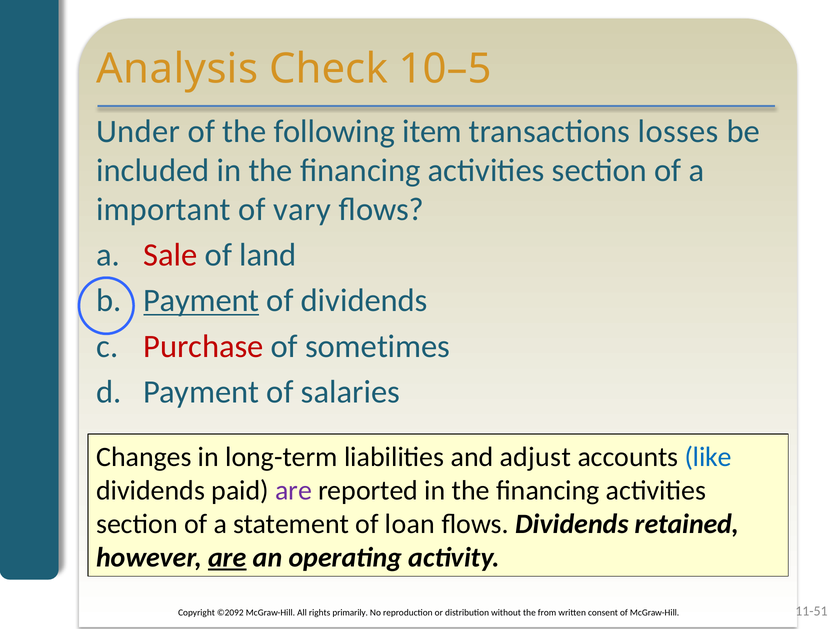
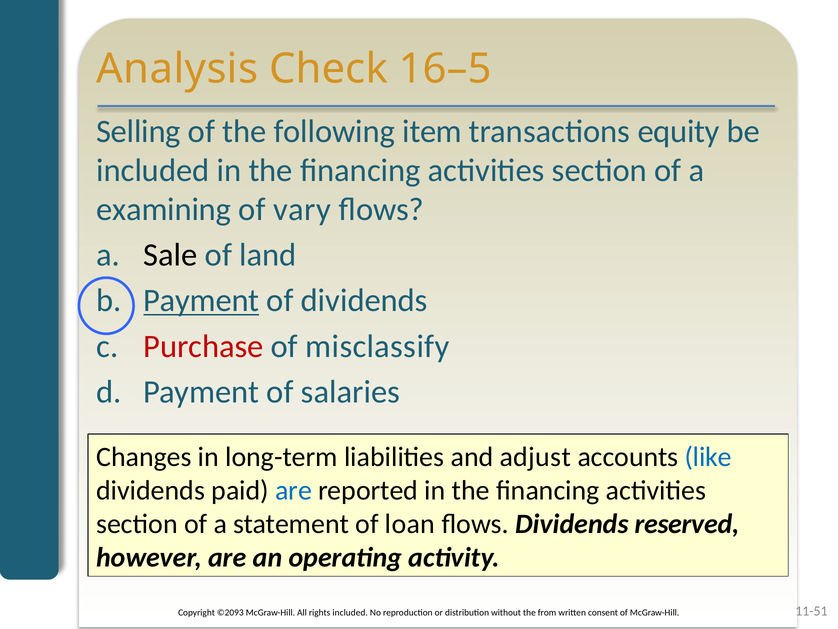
10–5: 10–5 -> 16–5 (445, 69)
Under: Under -> Selling (139, 131)
losses: losses -> equity (679, 131)
important: important -> examining (164, 209)
Sale colour: red -> black (171, 255)
sometimes: sometimes -> misclassify (377, 346)
are colour: purple -> blue (294, 490)
retained: retained -> reserved (687, 524)
are underline: present -> none (227, 557)
©2092: ©2092 -> ©2093 (230, 612)
rights primarily: primarily -> included (350, 612)
